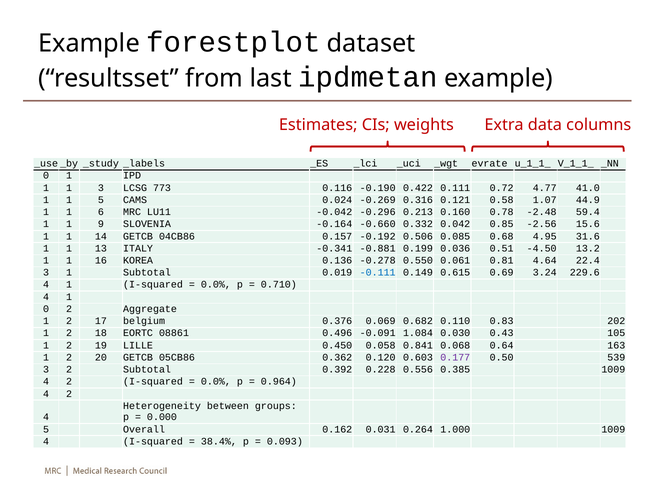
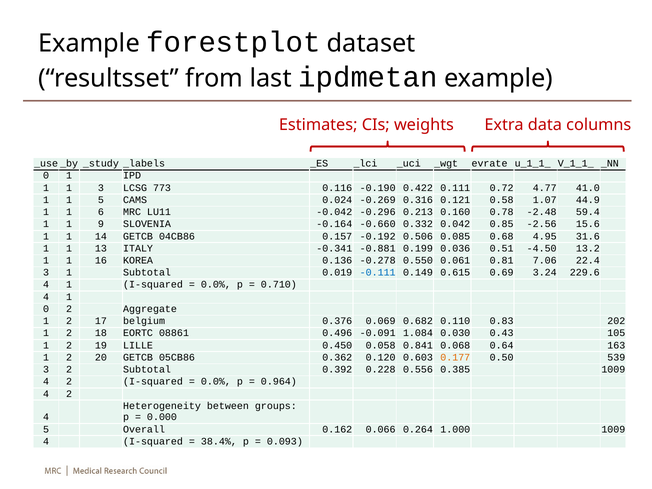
4.64: 4.64 -> 7.06 (545, 260)
0.177 colour: purple -> orange (455, 357)
0.031: 0.031 -> 0.066 (381, 429)
